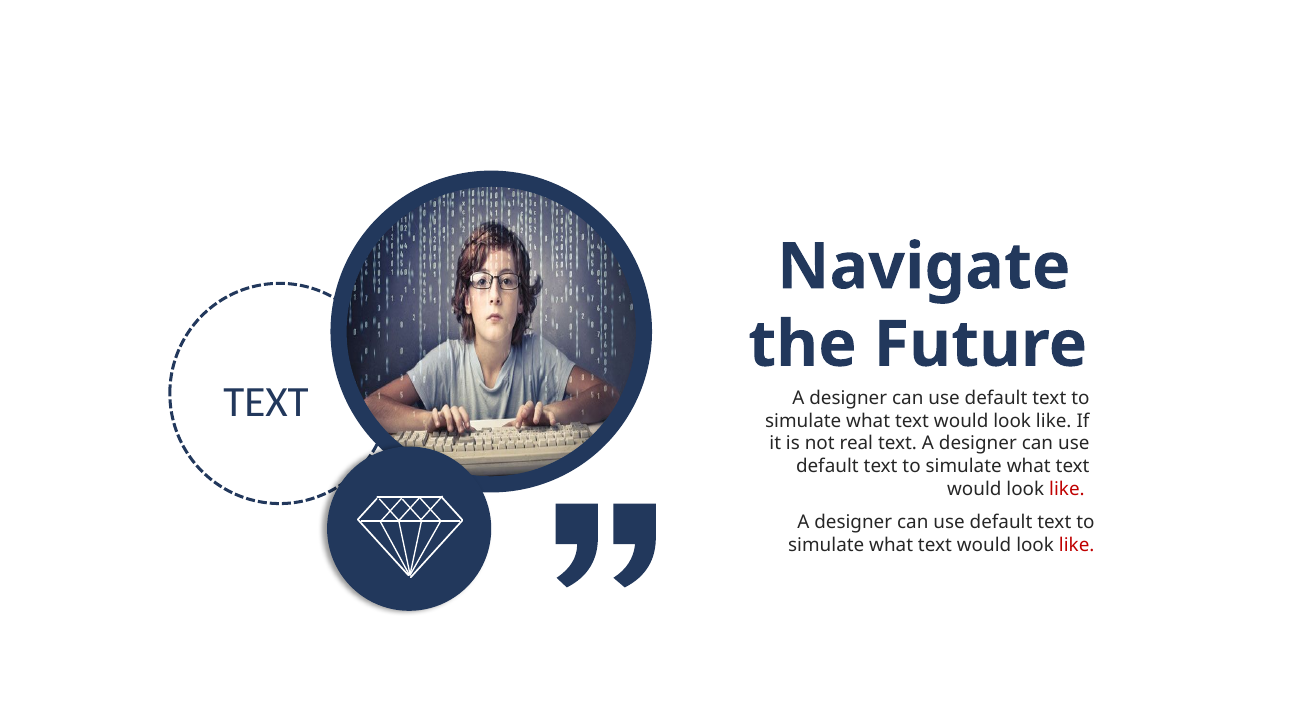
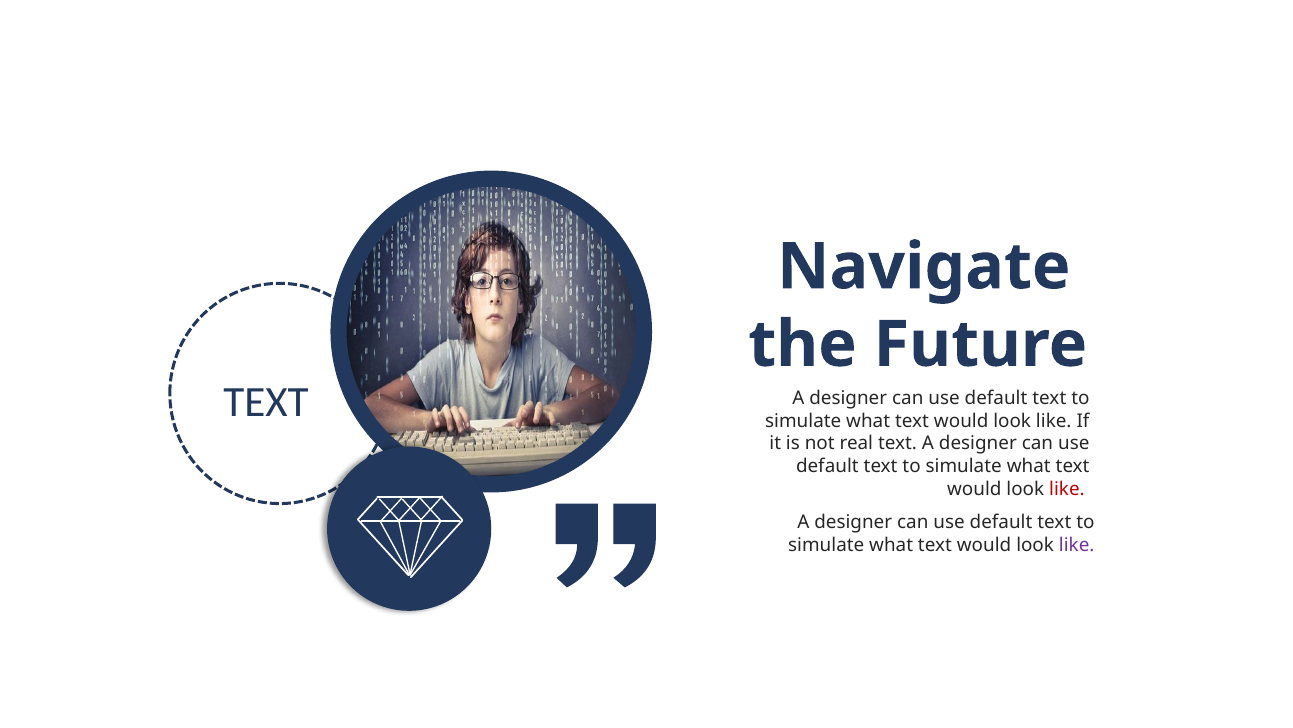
like colour: red -> purple (1077, 544)
